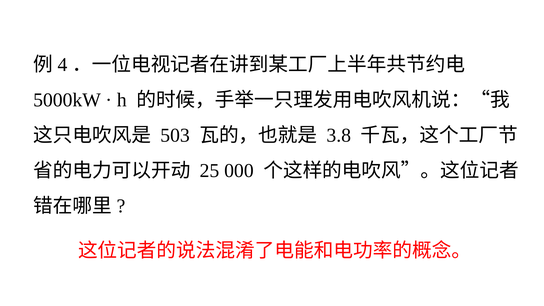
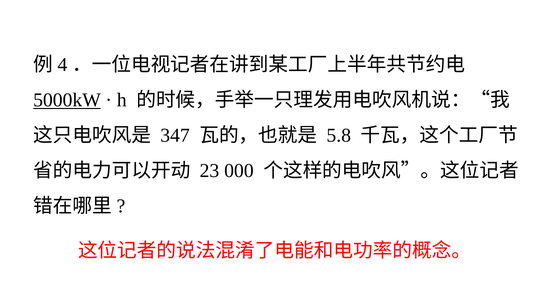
5000kW underline: none -> present (67, 100)
503: 503 -> 347 (175, 135)
3.8: 3.8 -> 5.8 (339, 135)
25: 25 -> 23 (209, 171)
